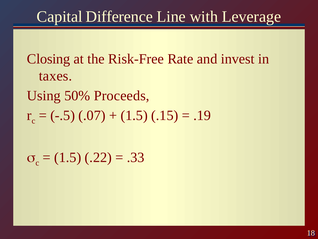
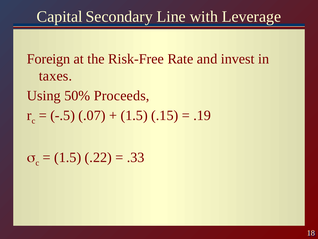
Difference: Difference -> Secondary (119, 16)
Closing: Closing -> Foreign (49, 59)
